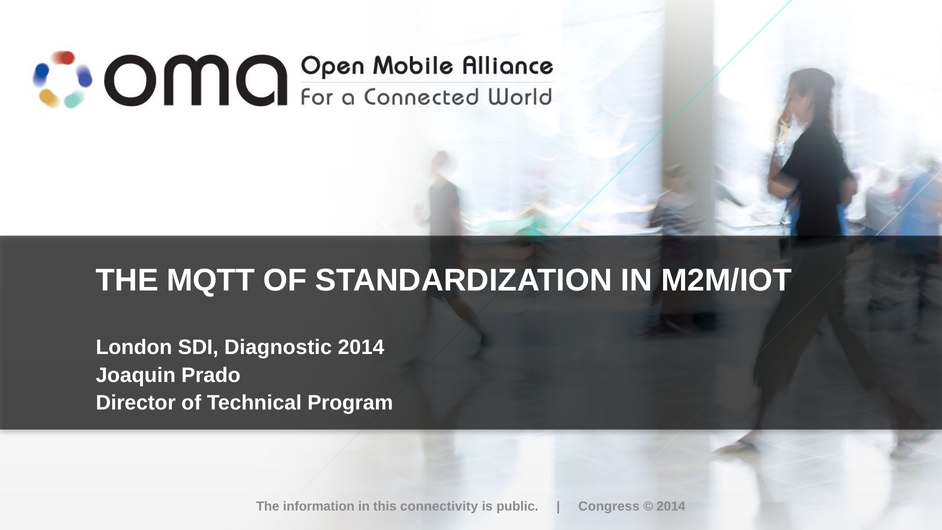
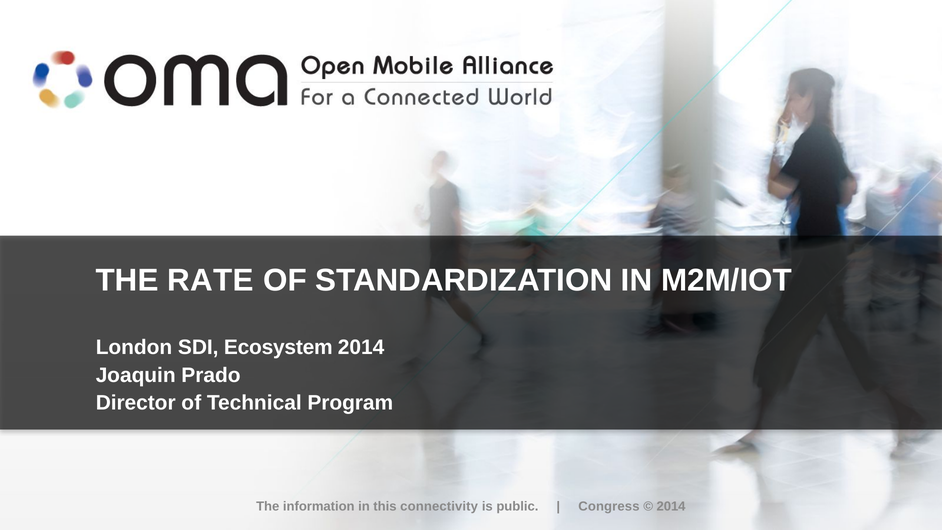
MQTT: MQTT -> RATE (211, 280)
Diagnostic: Diagnostic -> Ecosystem (278, 347)
